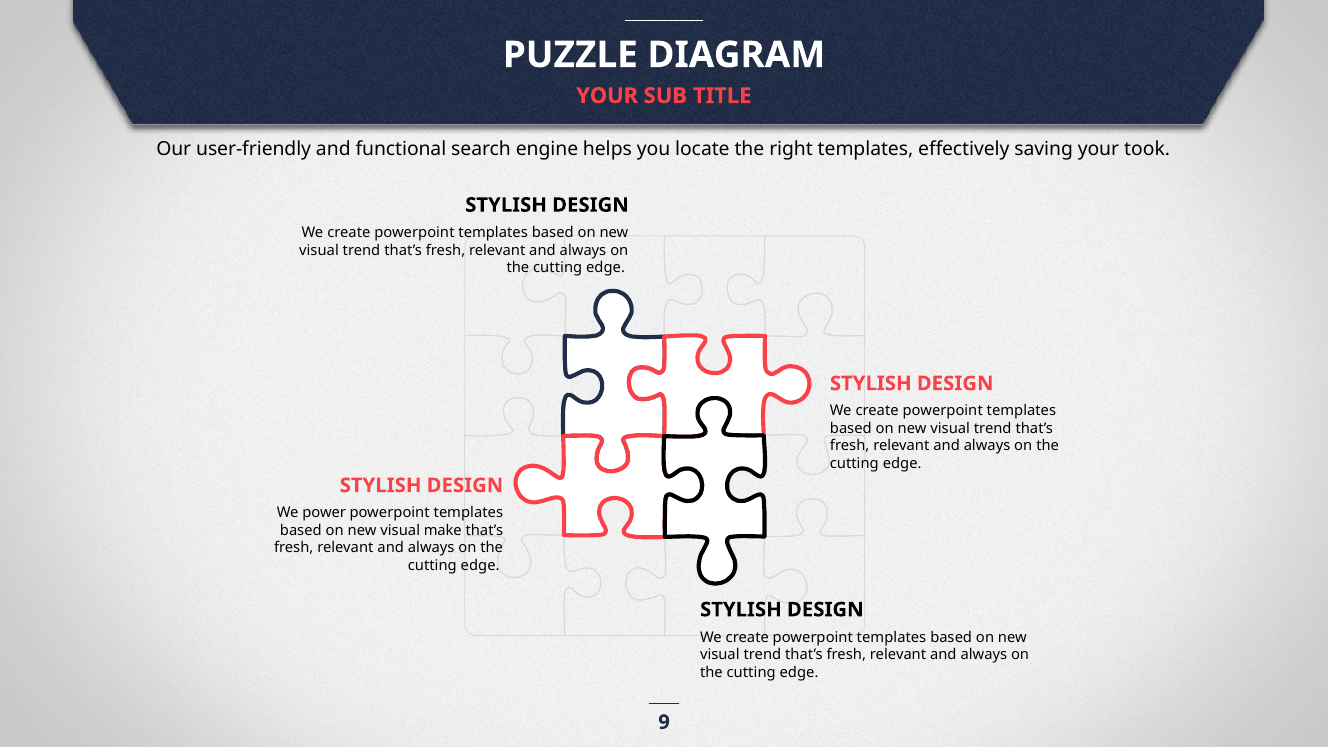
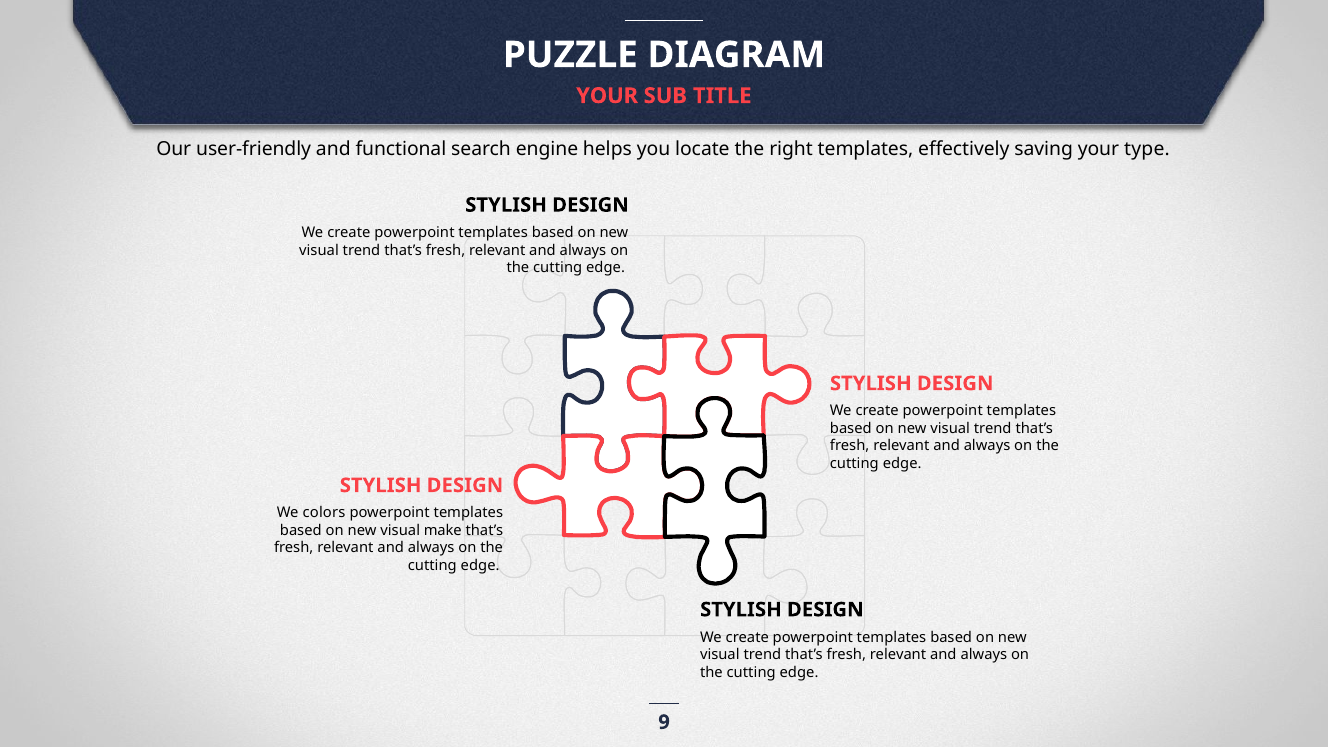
took: took -> type (1147, 149)
power: power -> colors (324, 513)
